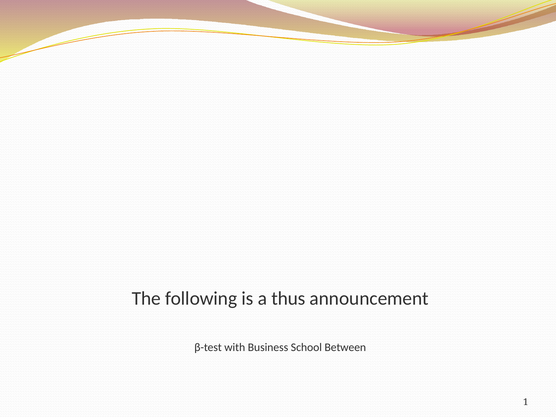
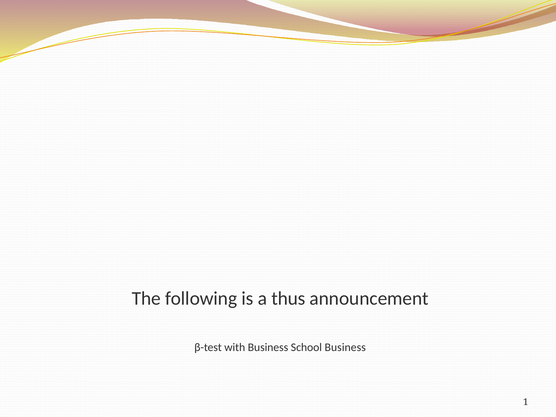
School Between: Between -> Business (345, 347)
